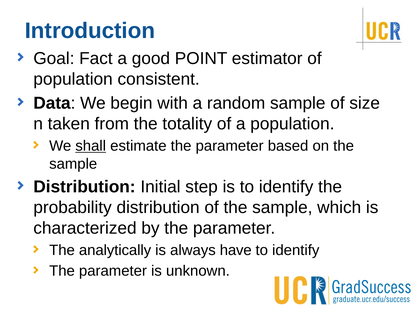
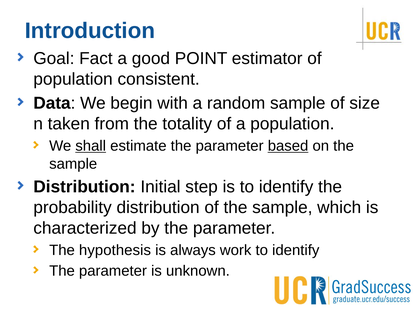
based underline: none -> present (288, 146)
analytically: analytically -> hypothesis (115, 250)
have: have -> work (236, 250)
